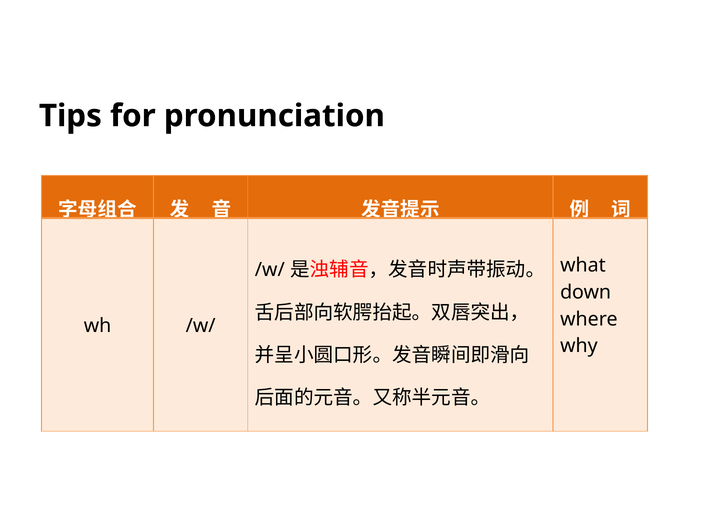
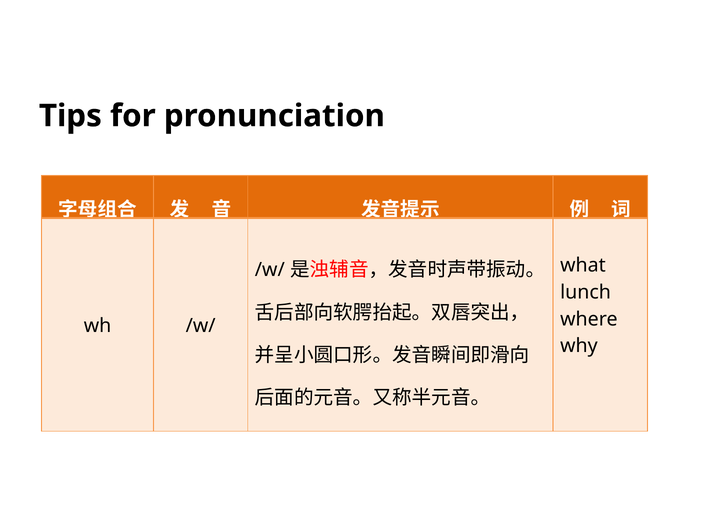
down: down -> lunch (586, 292)
